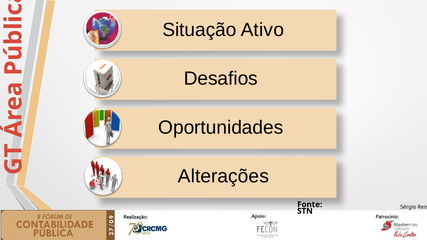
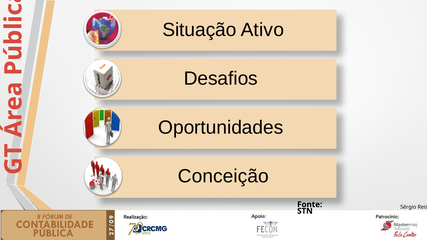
Alterações: Alterações -> Conceição (223, 176)
